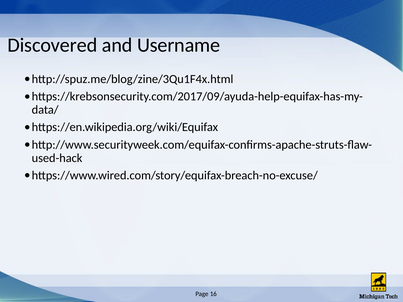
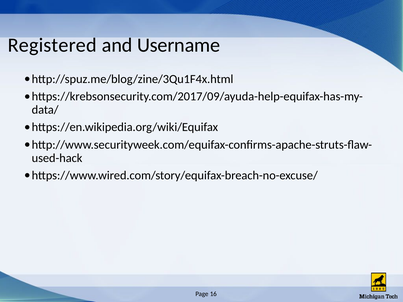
Discovered: Discovered -> Registered (52, 45)
